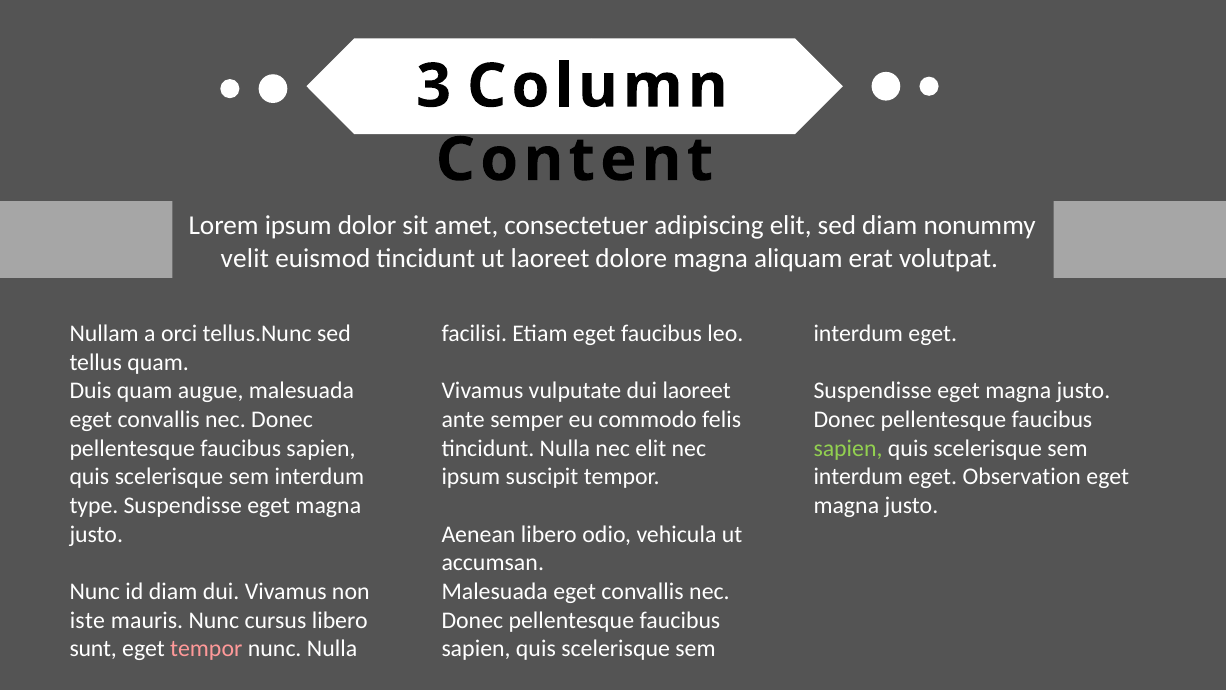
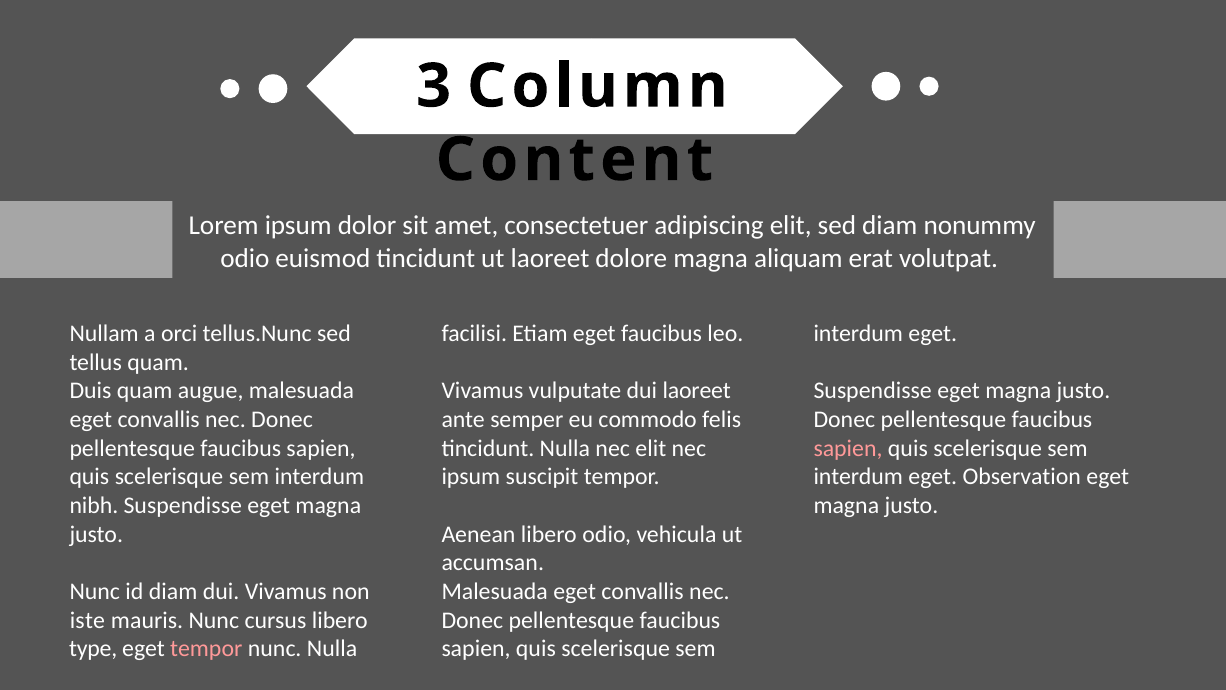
velit: velit -> odio (245, 258)
sapien colour: light green -> pink (848, 448)
type: type -> nibh (94, 505)
sunt: sunt -> type (93, 648)
